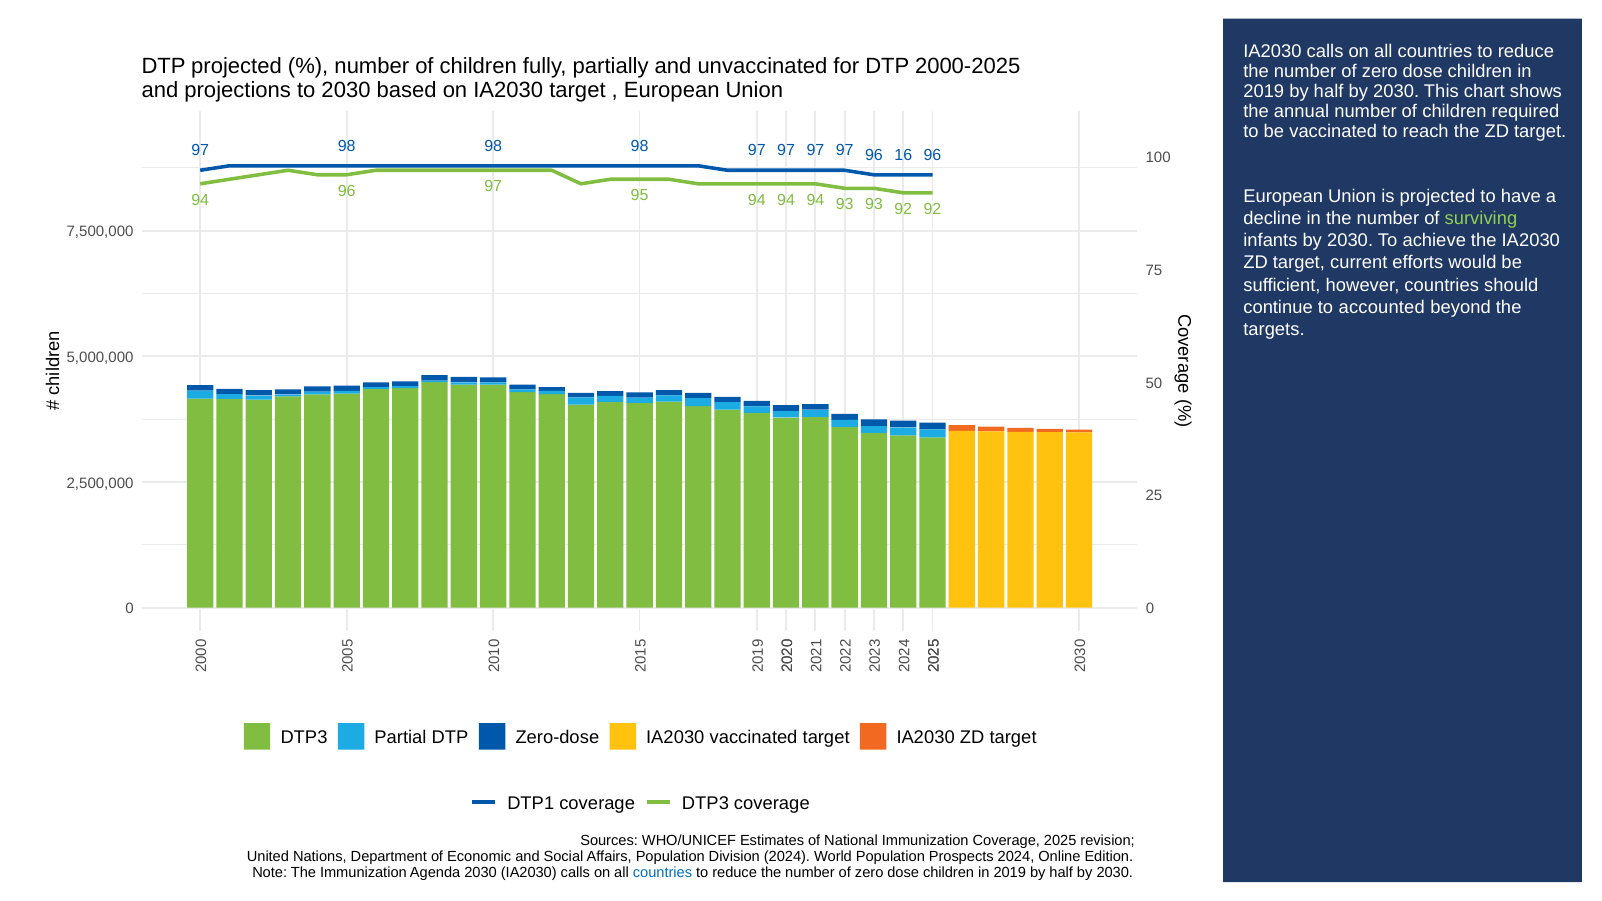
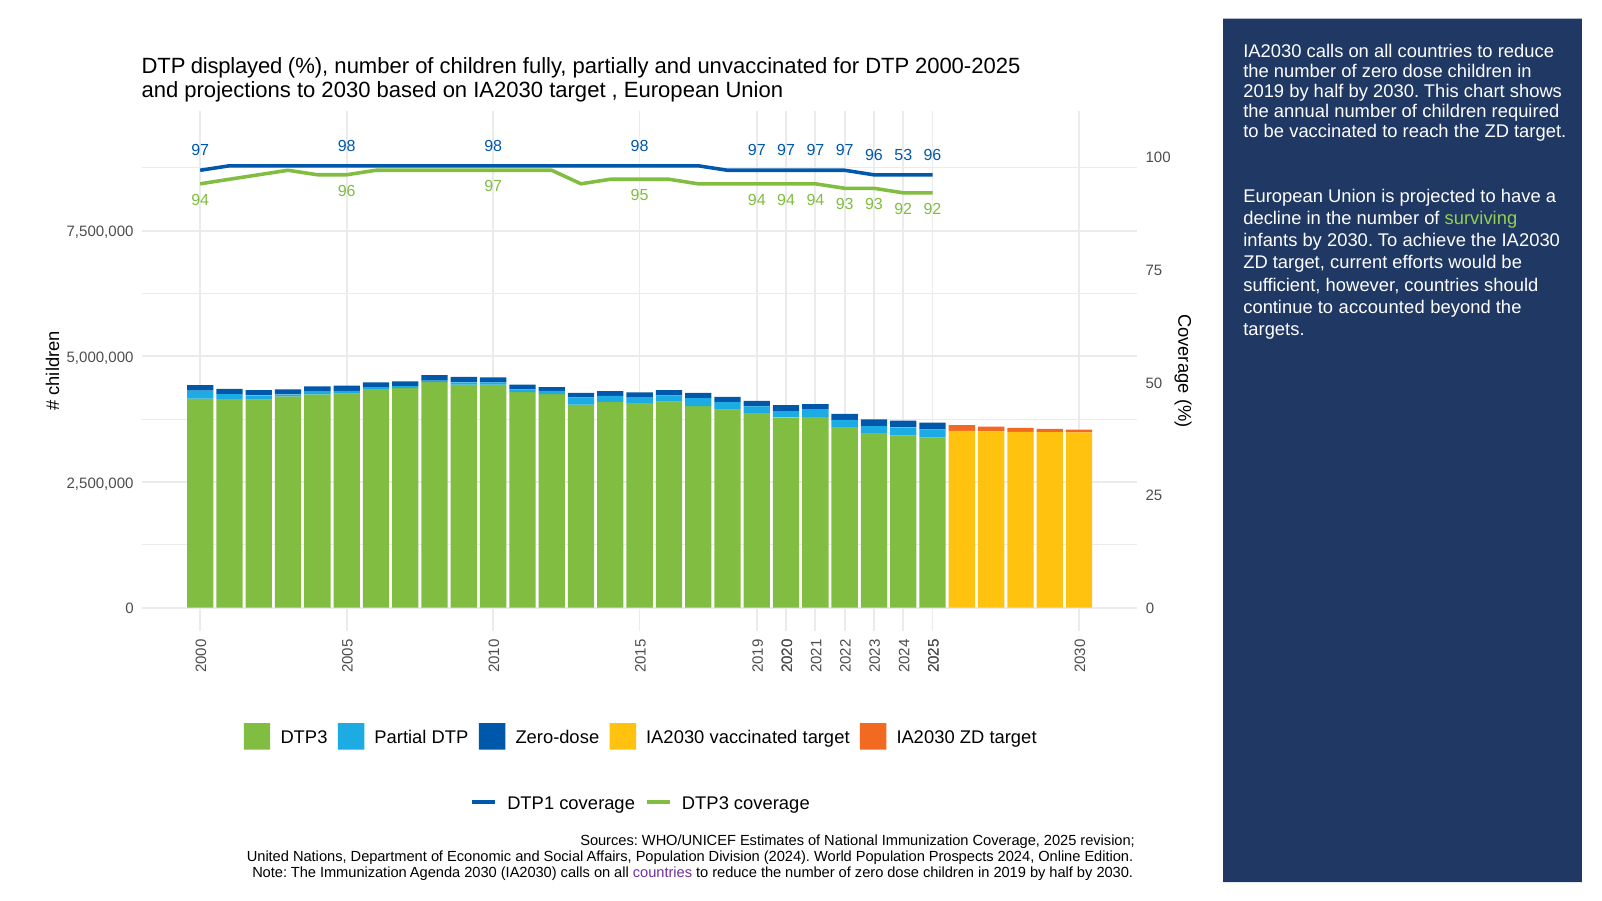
DTP projected: projected -> displayed (237, 67)
16: 16 -> 53 (903, 155)
countries colour: blue -> purple (662, 873)
